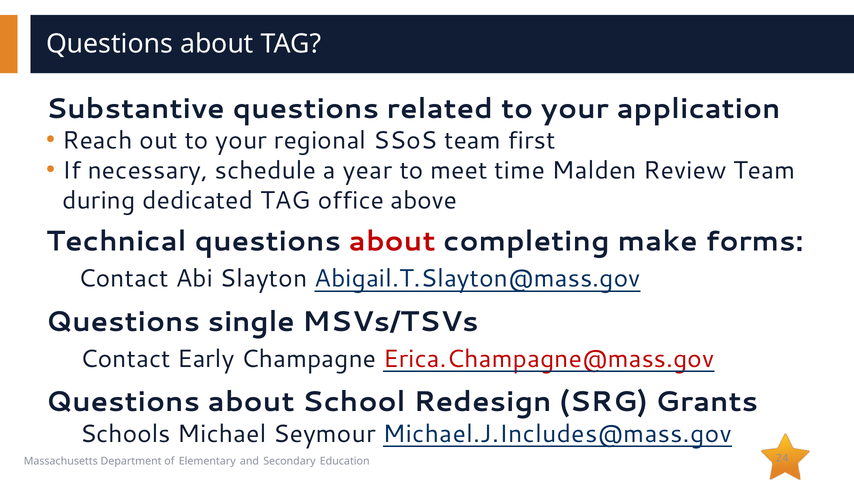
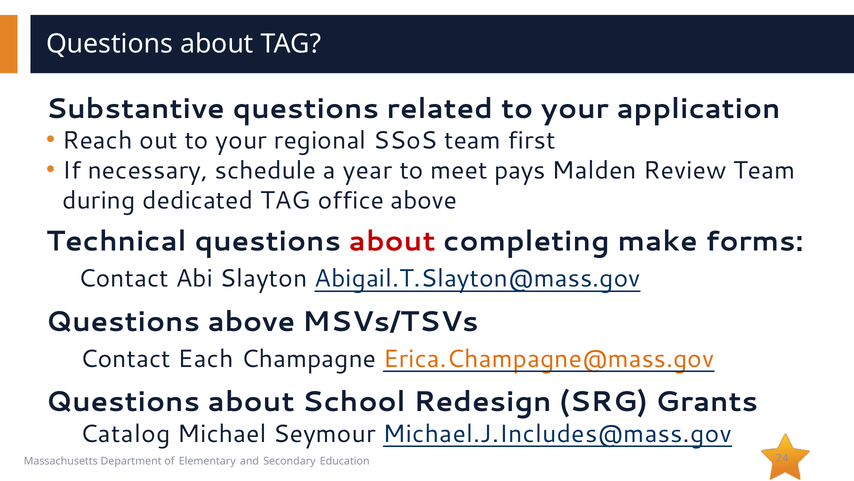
time: time -> pays (520, 170)
Questions single: single -> above (251, 321)
Early: Early -> Each (206, 358)
Erica.Champagne@mass.gov colour: red -> orange (549, 358)
Schools: Schools -> Catalog (125, 433)
